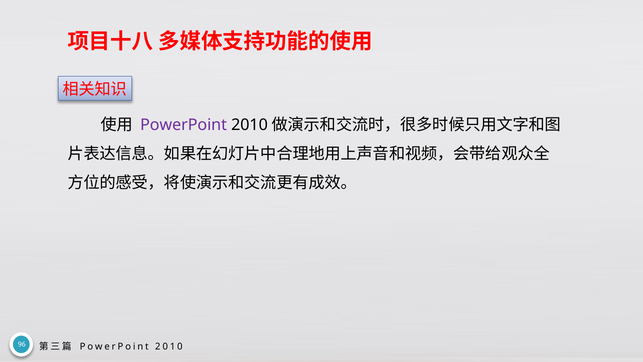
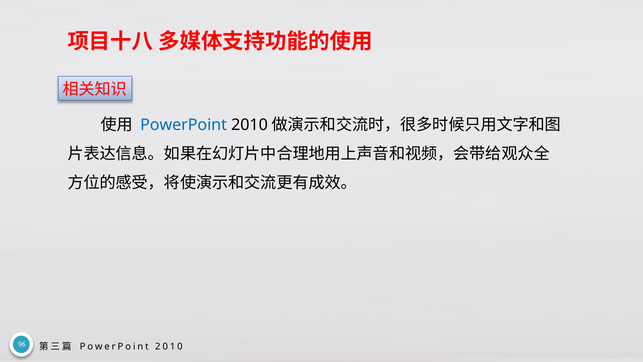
PowerPoint colour: purple -> blue (184, 125)
